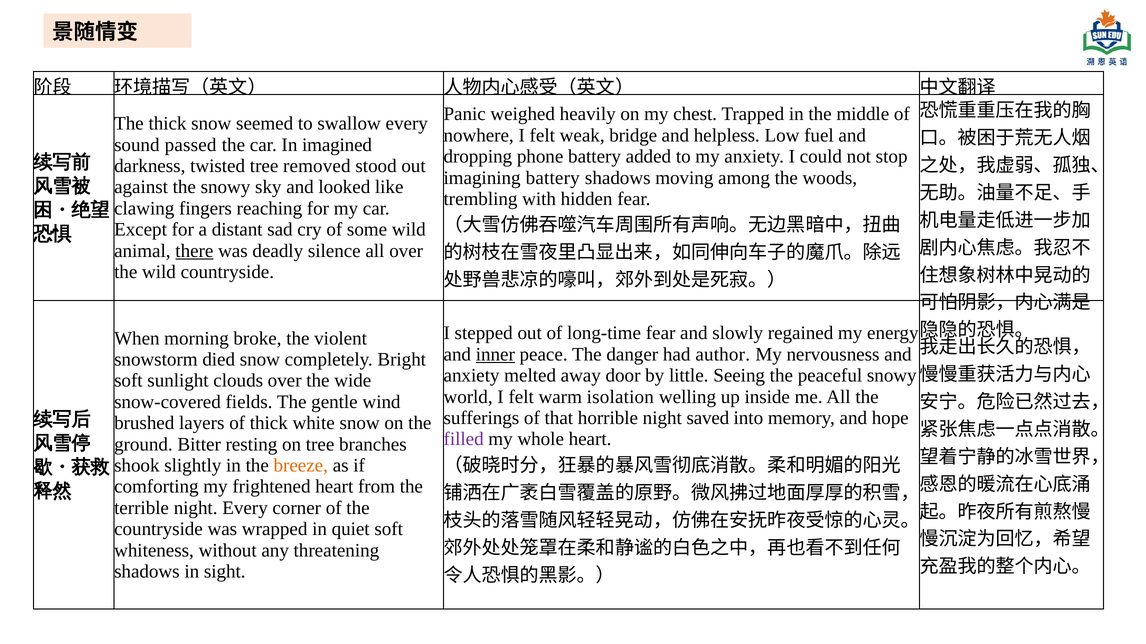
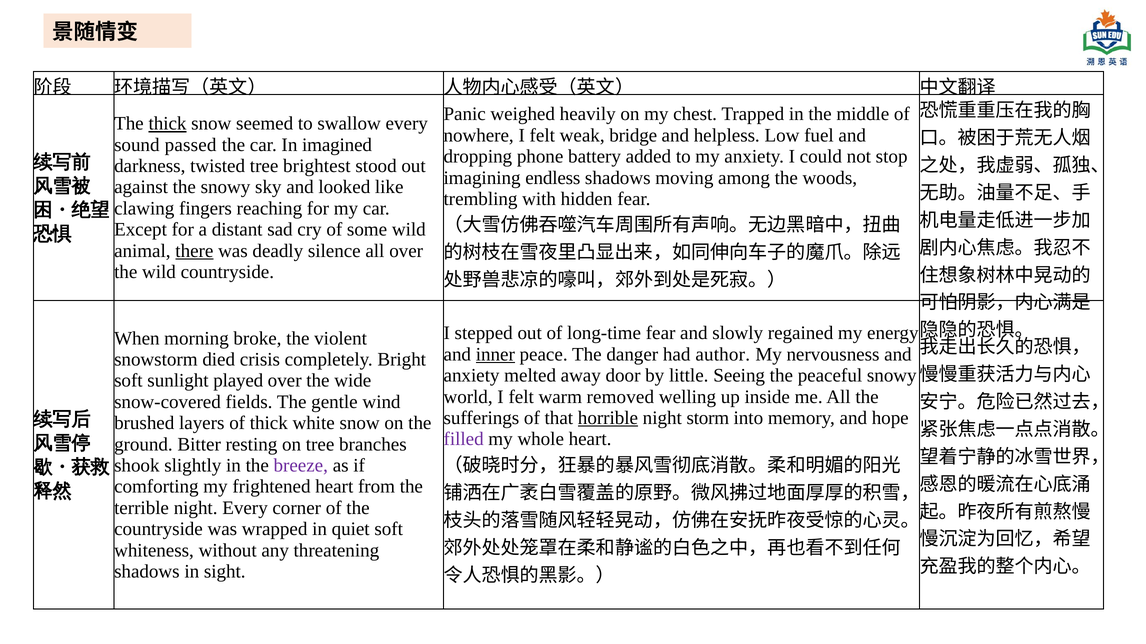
thick underline: none -> present (167, 124)
removed: removed -> brightest (317, 166)
imagining battery: battery -> endless (553, 178)
died snow: snow -> crisis (260, 360)
clouds: clouds -> played (238, 381)
isolation: isolation -> removed (620, 397)
horrible underline: none -> present (608, 418)
saved: saved -> storm (708, 418)
breeze colour: orange -> purple (301, 466)
